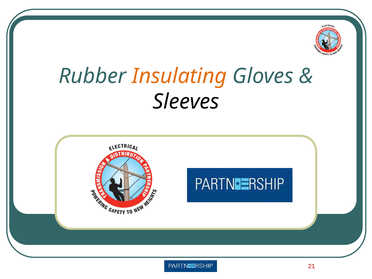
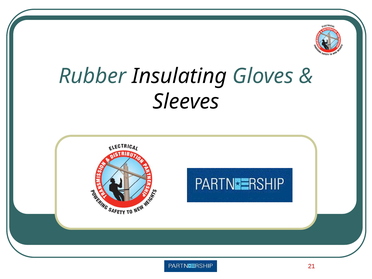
Insulating colour: orange -> black (179, 76)
